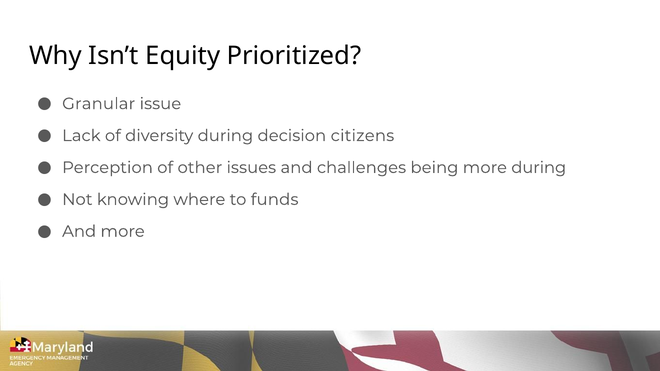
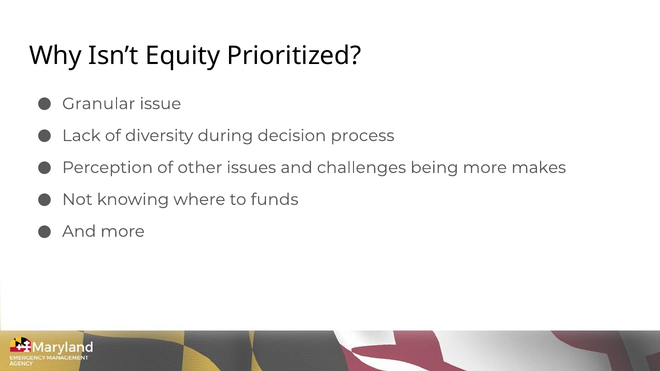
citizens: citizens -> process (362, 136)
more during: during -> makes (539, 168)
